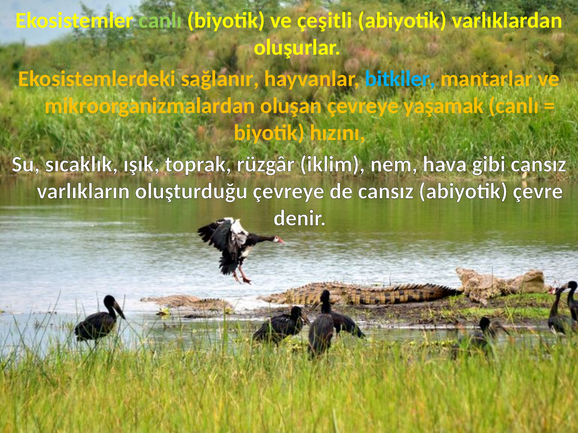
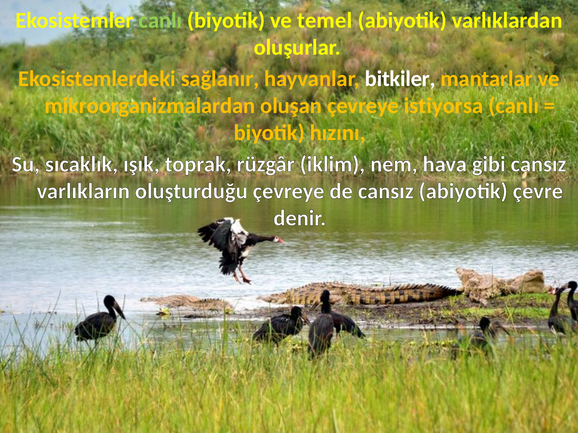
çeşitli: çeşitli -> temel (325, 20)
bitkiler colour: light blue -> white (400, 79)
yaşamak: yaşamak -> istiyorsa (444, 106)
